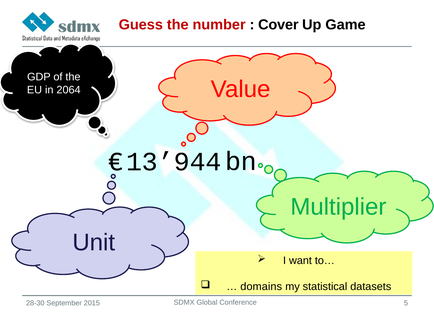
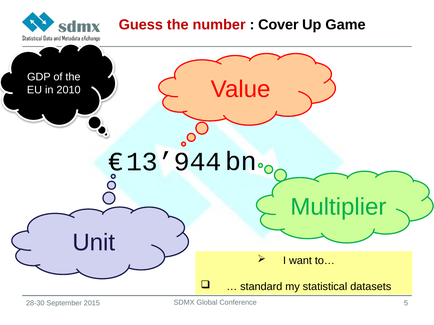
2064: 2064 -> 2010 (69, 90)
domains: domains -> standard (261, 287)
